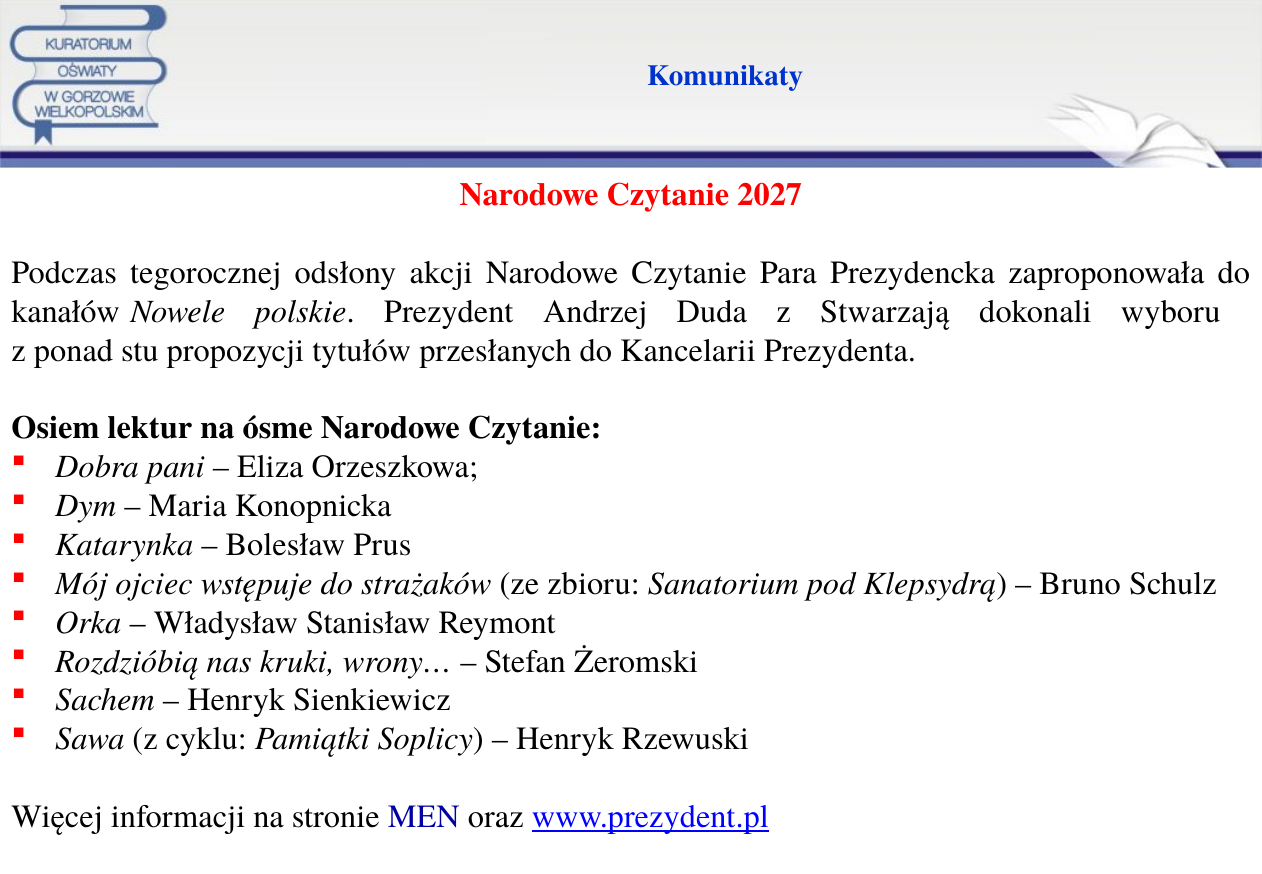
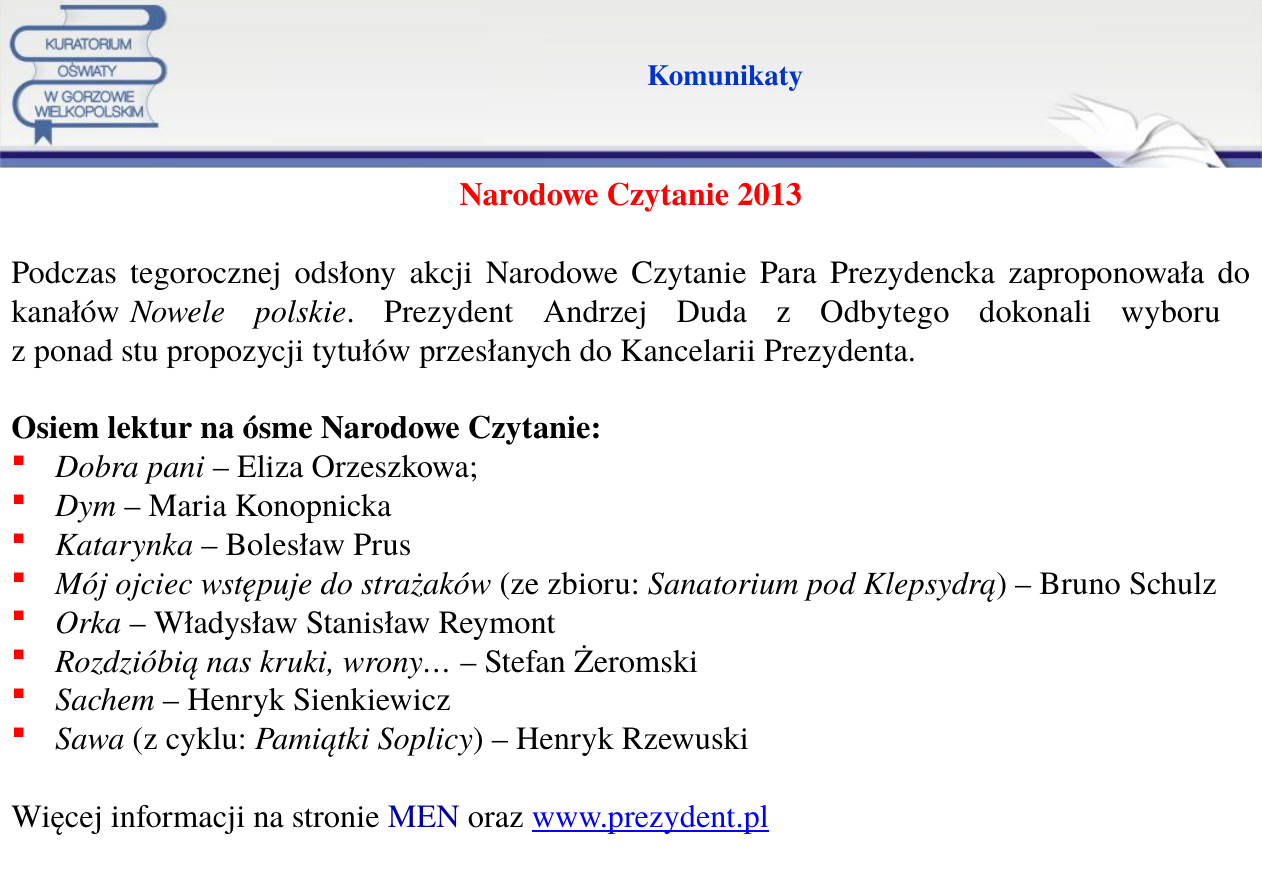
2027: 2027 -> 2013 (770, 195)
Stwarzają: Stwarzają -> Odbytego (885, 312)
